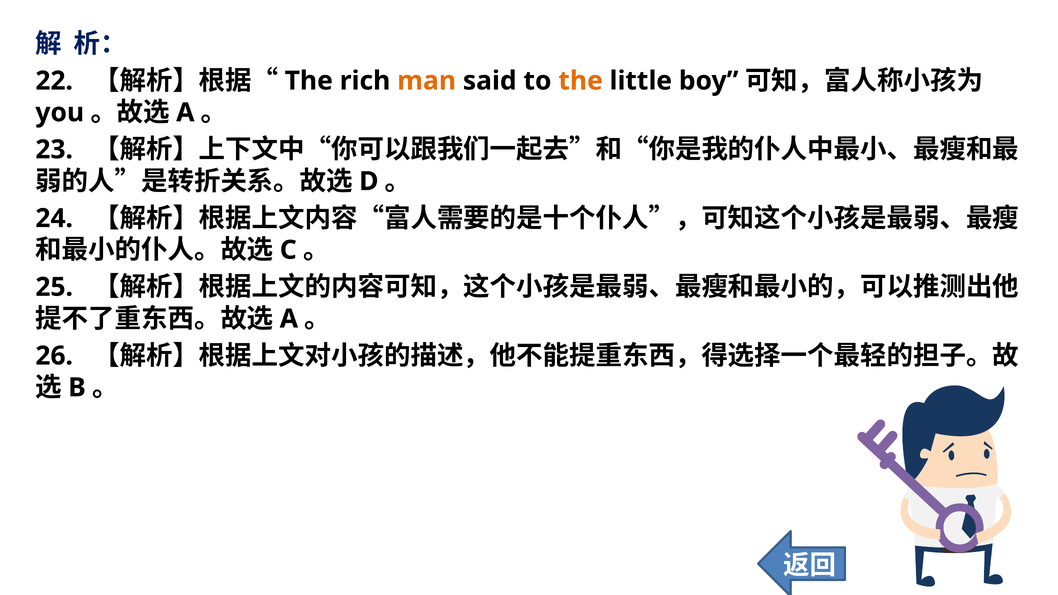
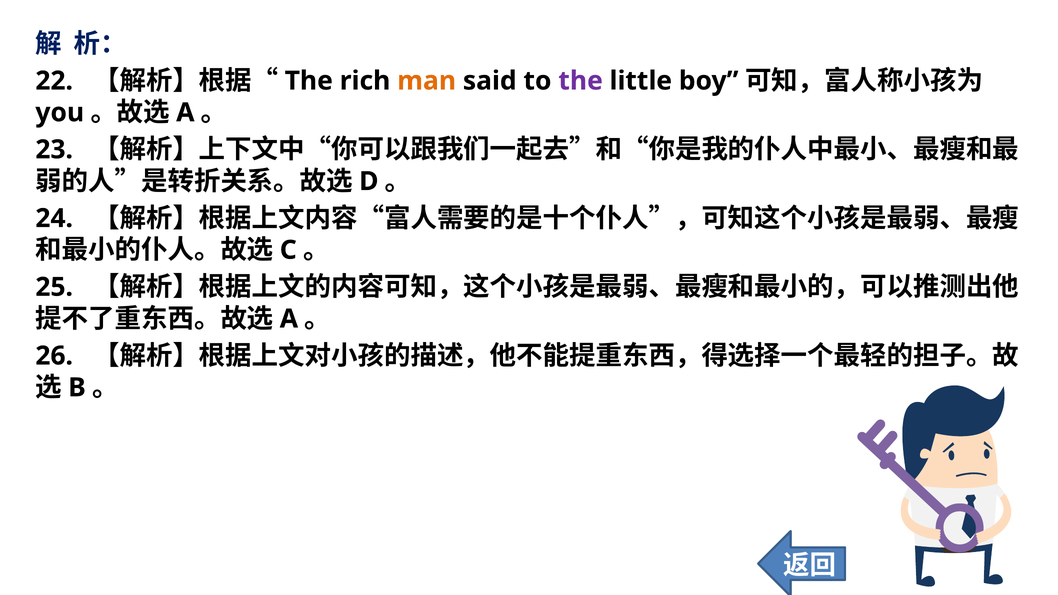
the colour: orange -> purple (581, 81)
